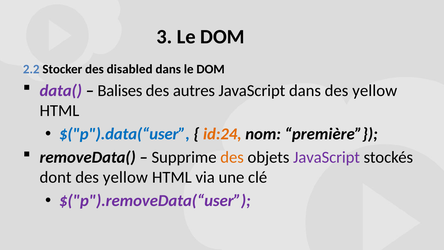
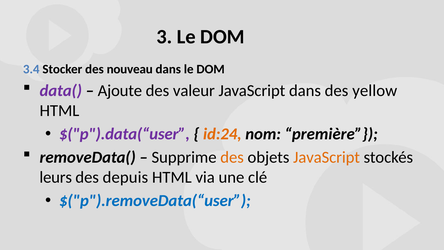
2.2: 2.2 -> 3.4 (31, 69)
disabled: disabled -> nouveau (130, 69)
Balises: Balises -> Ajoute (120, 91)
autres: autres -> valeur (194, 91)
$("p").data(“user colour: blue -> purple (124, 134)
JavaScript colour: purple -> orange (327, 157)
dont: dont -> leurs (56, 177)
yellow: yellow -> depuis (125, 177)
$("p").removeData(“user colour: purple -> blue (155, 201)
